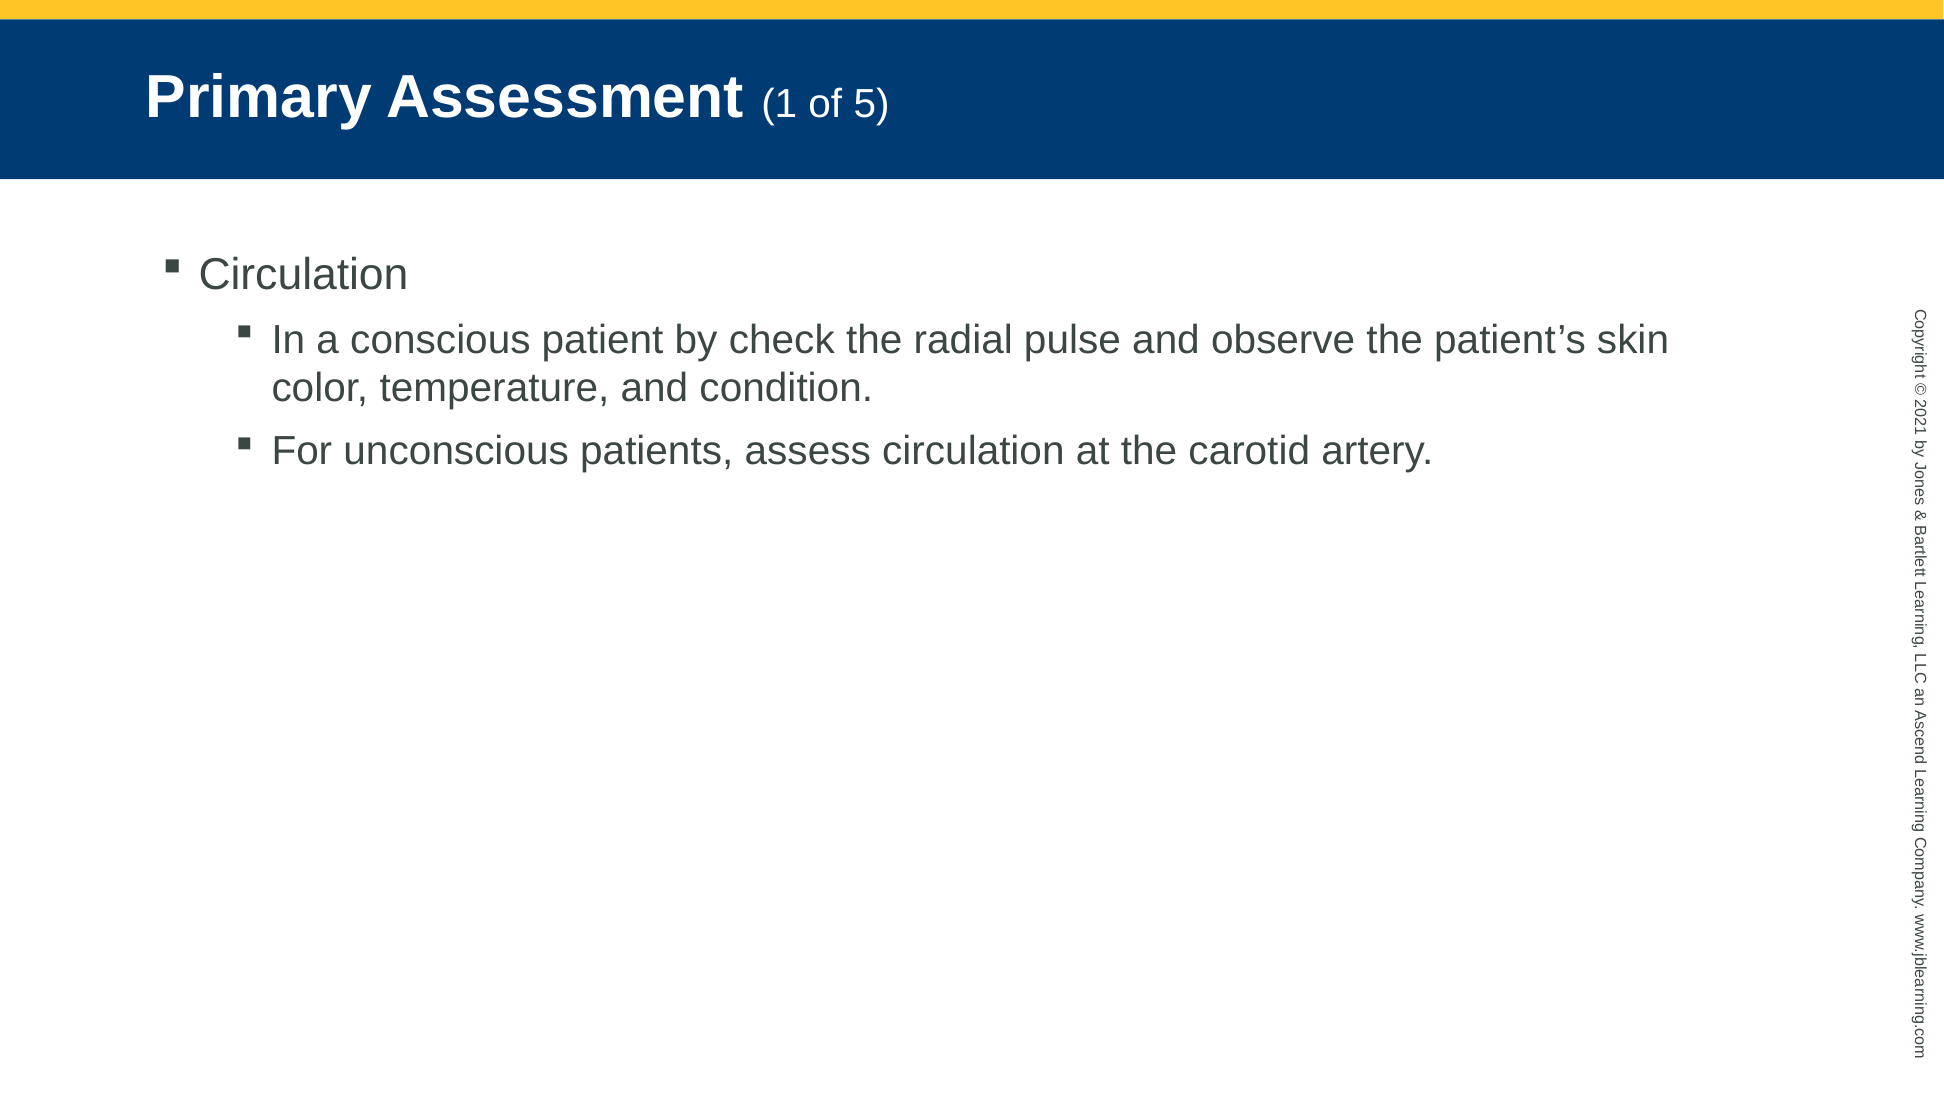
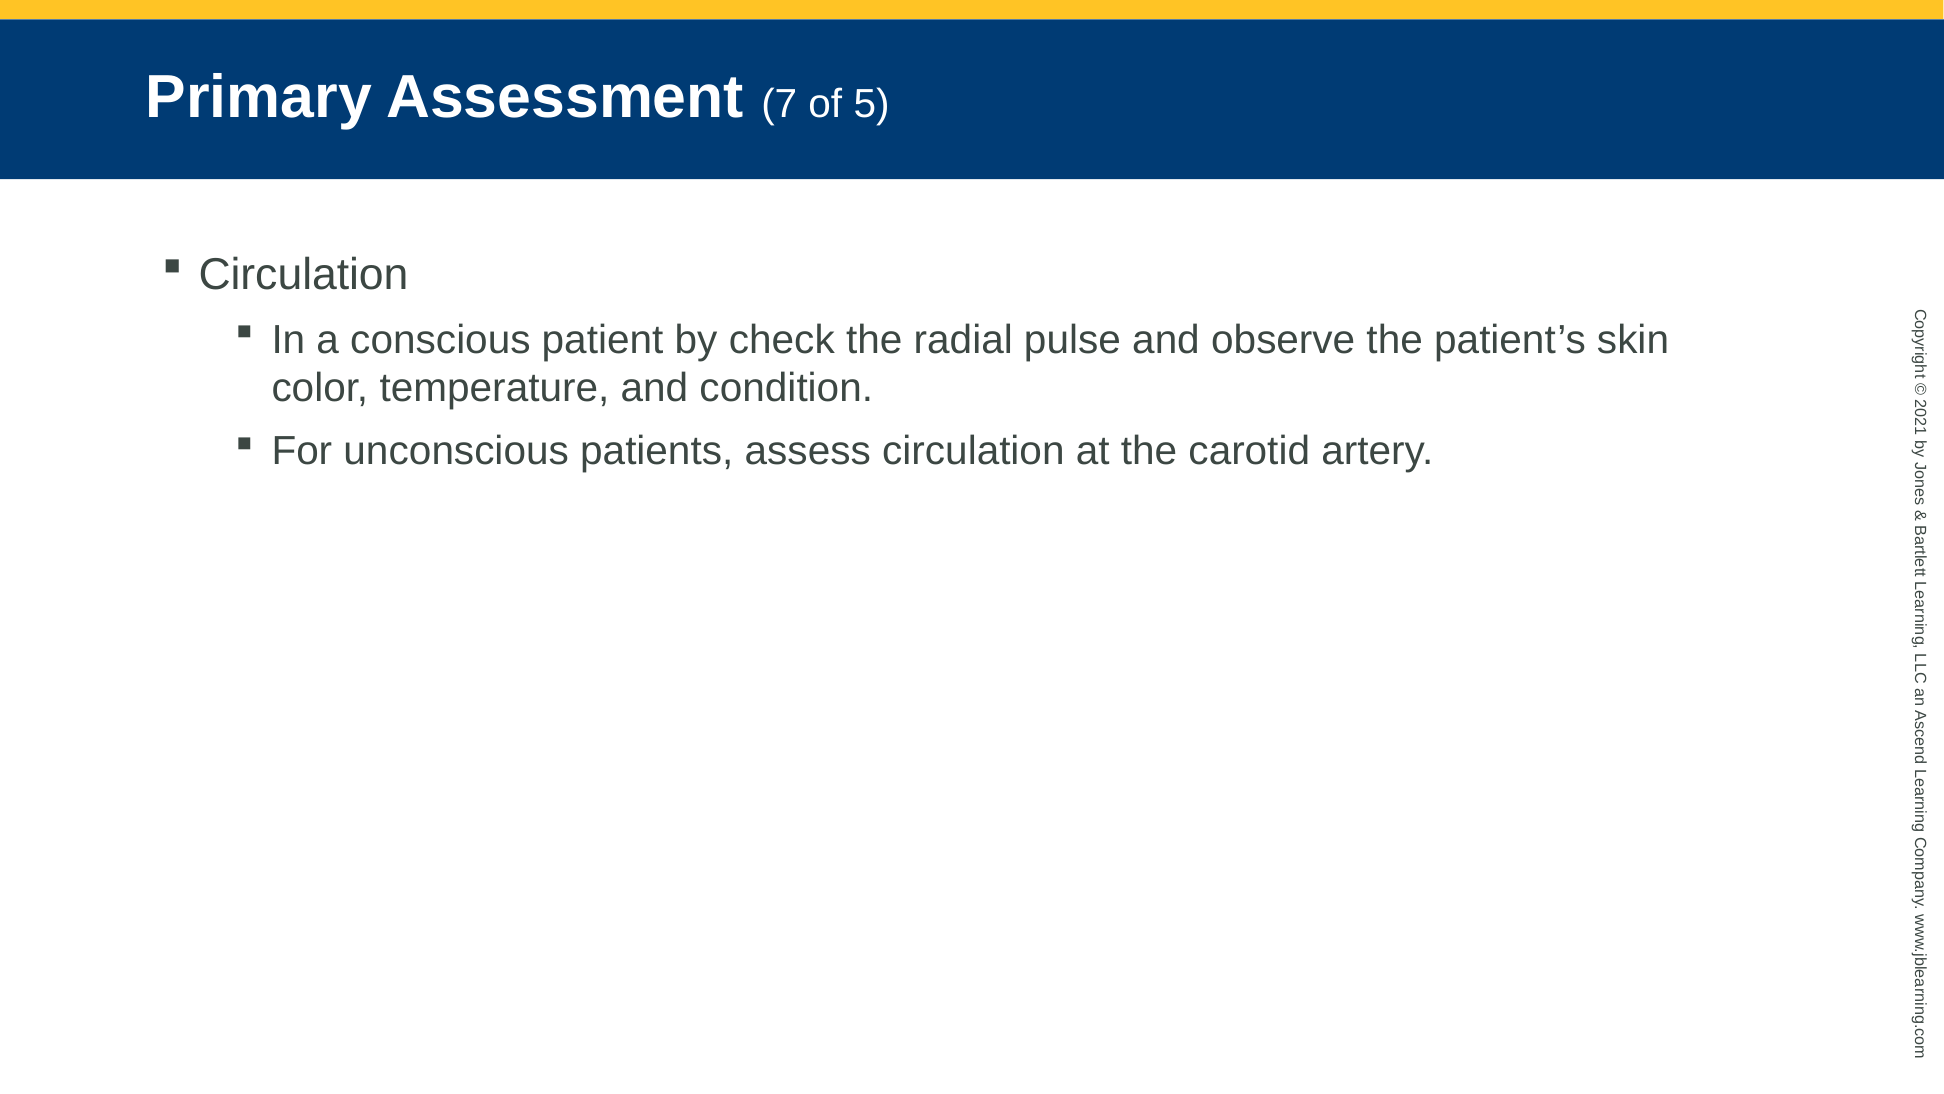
Assessment 1: 1 -> 7 (779, 104)
